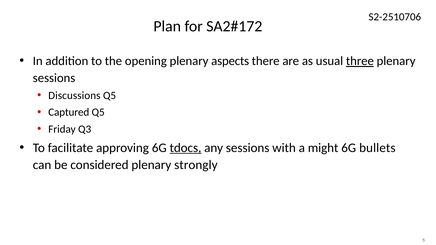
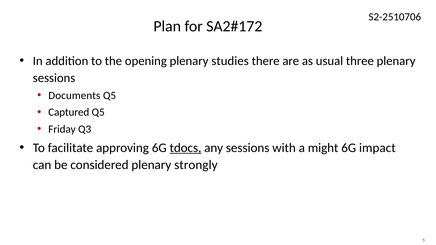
aspects: aspects -> studies (230, 61)
three underline: present -> none (360, 61)
Discussions: Discussions -> Documents (74, 96)
bullets: bullets -> impact (377, 148)
